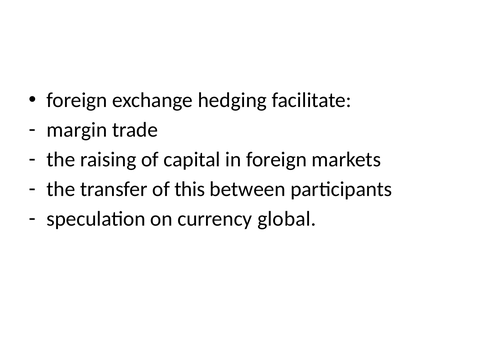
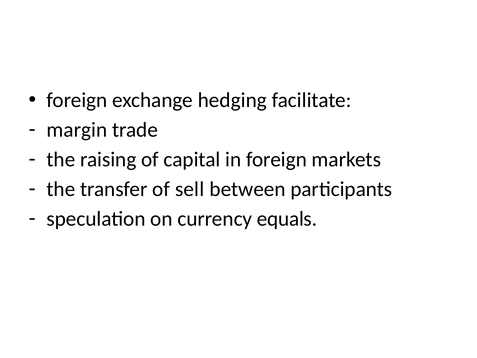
this: this -> sell (190, 189)
global: global -> equals (287, 219)
